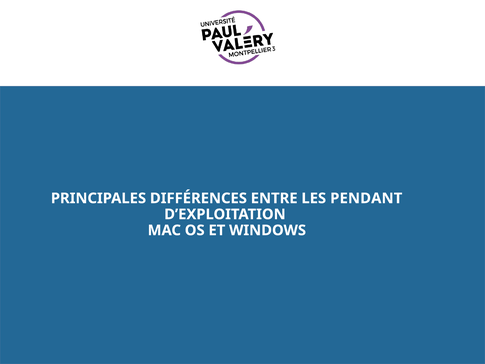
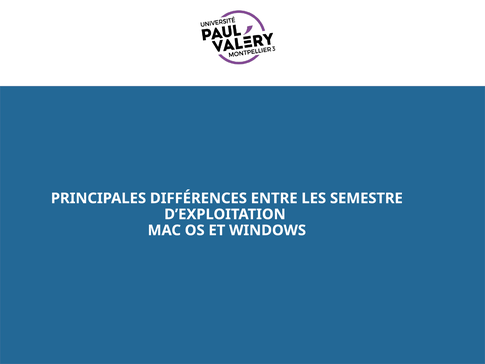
PENDANT: PENDANT -> SEMESTRE (366, 198)
